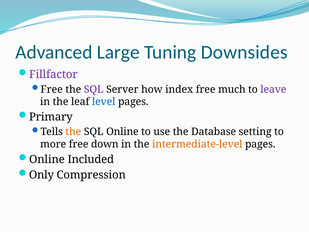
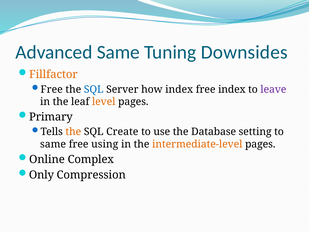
Advanced Large: Large -> Same (118, 52)
Fillfactor colour: purple -> orange (53, 74)
SQL colour: purple -> blue (94, 89)
free much: much -> index (232, 89)
level colour: blue -> orange (104, 102)
SQL Online: Online -> Create (122, 132)
more: more -> same (53, 144)
down: down -> using (105, 144)
Included: Included -> Complex (91, 159)
